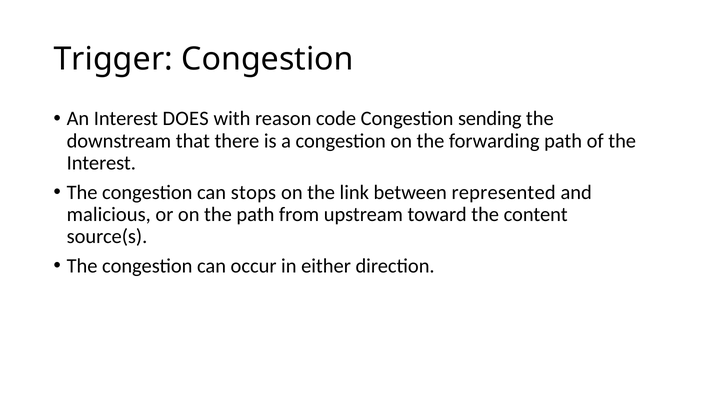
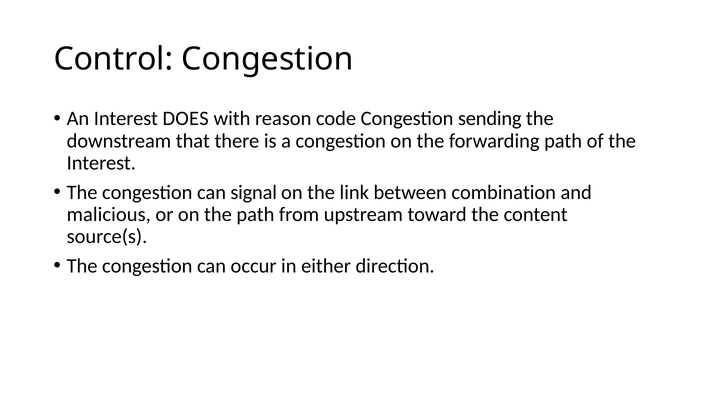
Trigger: Trigger -> Control (113, 59)
stops: stops -> signal (254, 192)
represented: represented -> combination (504, 192)
